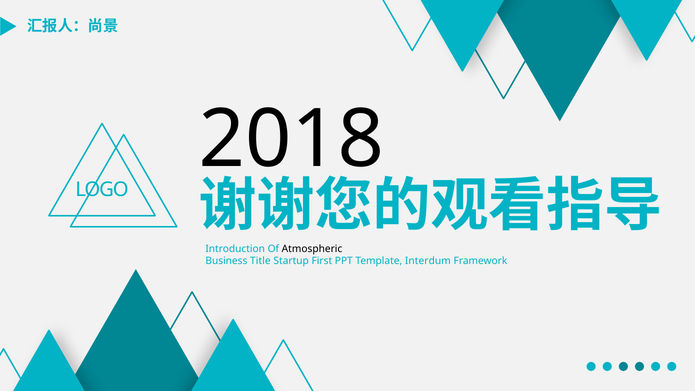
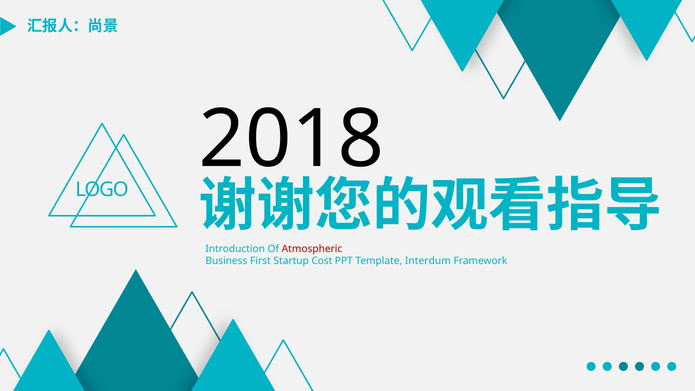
Atmospheric colour: black -> red (312, 249)
Title: Title -> First (260, 261)
First: First -> Cost (322, 261)
